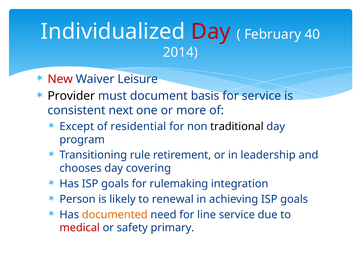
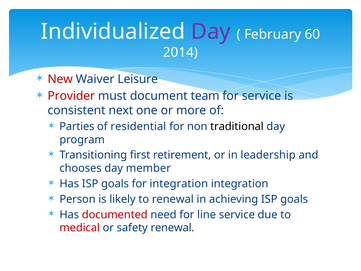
Day colour: red -> purple (211, 32)
40: 40 -> 60 (312, 34)
Provider colour: black -> red (71, 96)
basis: basis -> team (205, 96)
Except: Except -> Parties (77, 126)
rule: rule -> first (140, 155)
covering: covering -> member (148, 168)
for rulemaking: rulemaking -> integration (179, 184)
documented colour: orange -> red (115, 214)
safety primary: primary -> renewal (172, 228)
